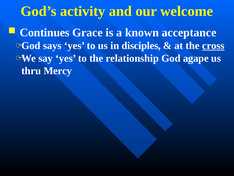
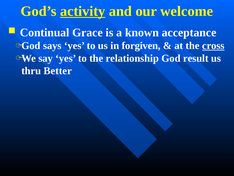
activity underline: none -> present (83, 11)
Continues: Continues -> Continual (45, 32)
disciples: disciples -> forgiven (141, 46)
agape: agape -> result (196, 58)
Mercy: Mercy -> Better (58, 71)
